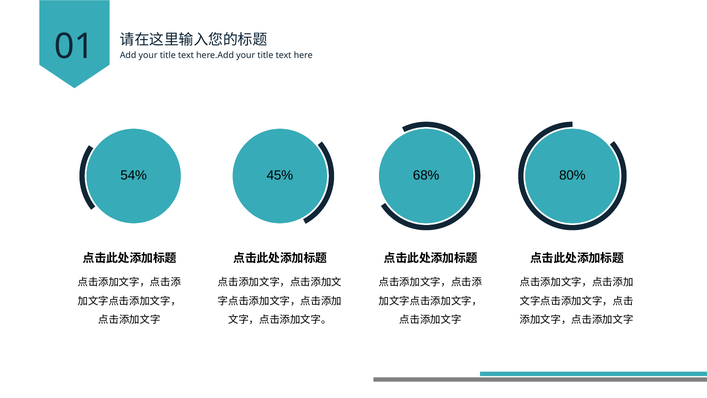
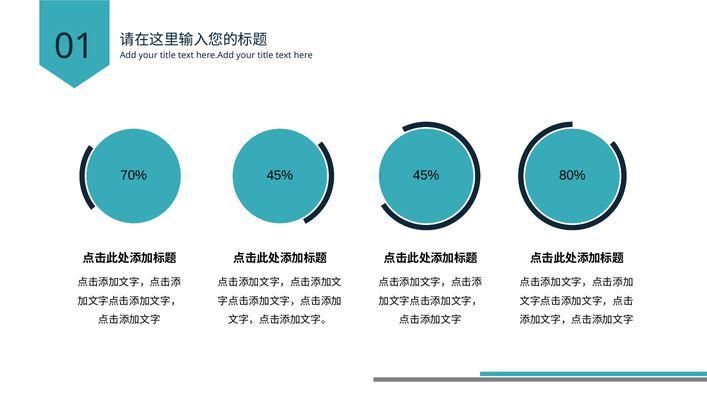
54%: 54% -> 70% (134, 175)
45% 68%: 68% -> 45% (426, 175)
